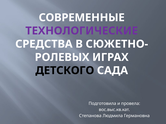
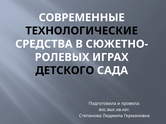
ТЕХНОЛОГИЧЕСКИЕ colour: purple -> black (82, 31)
